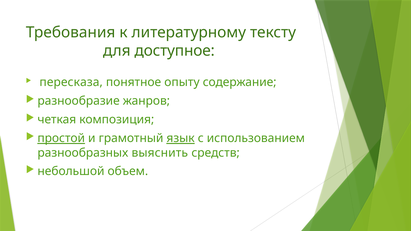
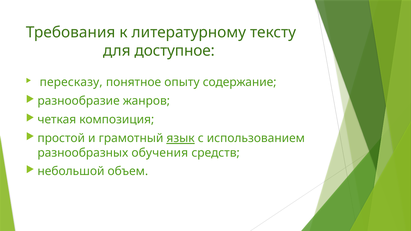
пересказа: пересказа -> пересказу (71, 82)
простой underline: present -> none (61, 138)
выяснить: выяснить -> обучения (160, 153)
